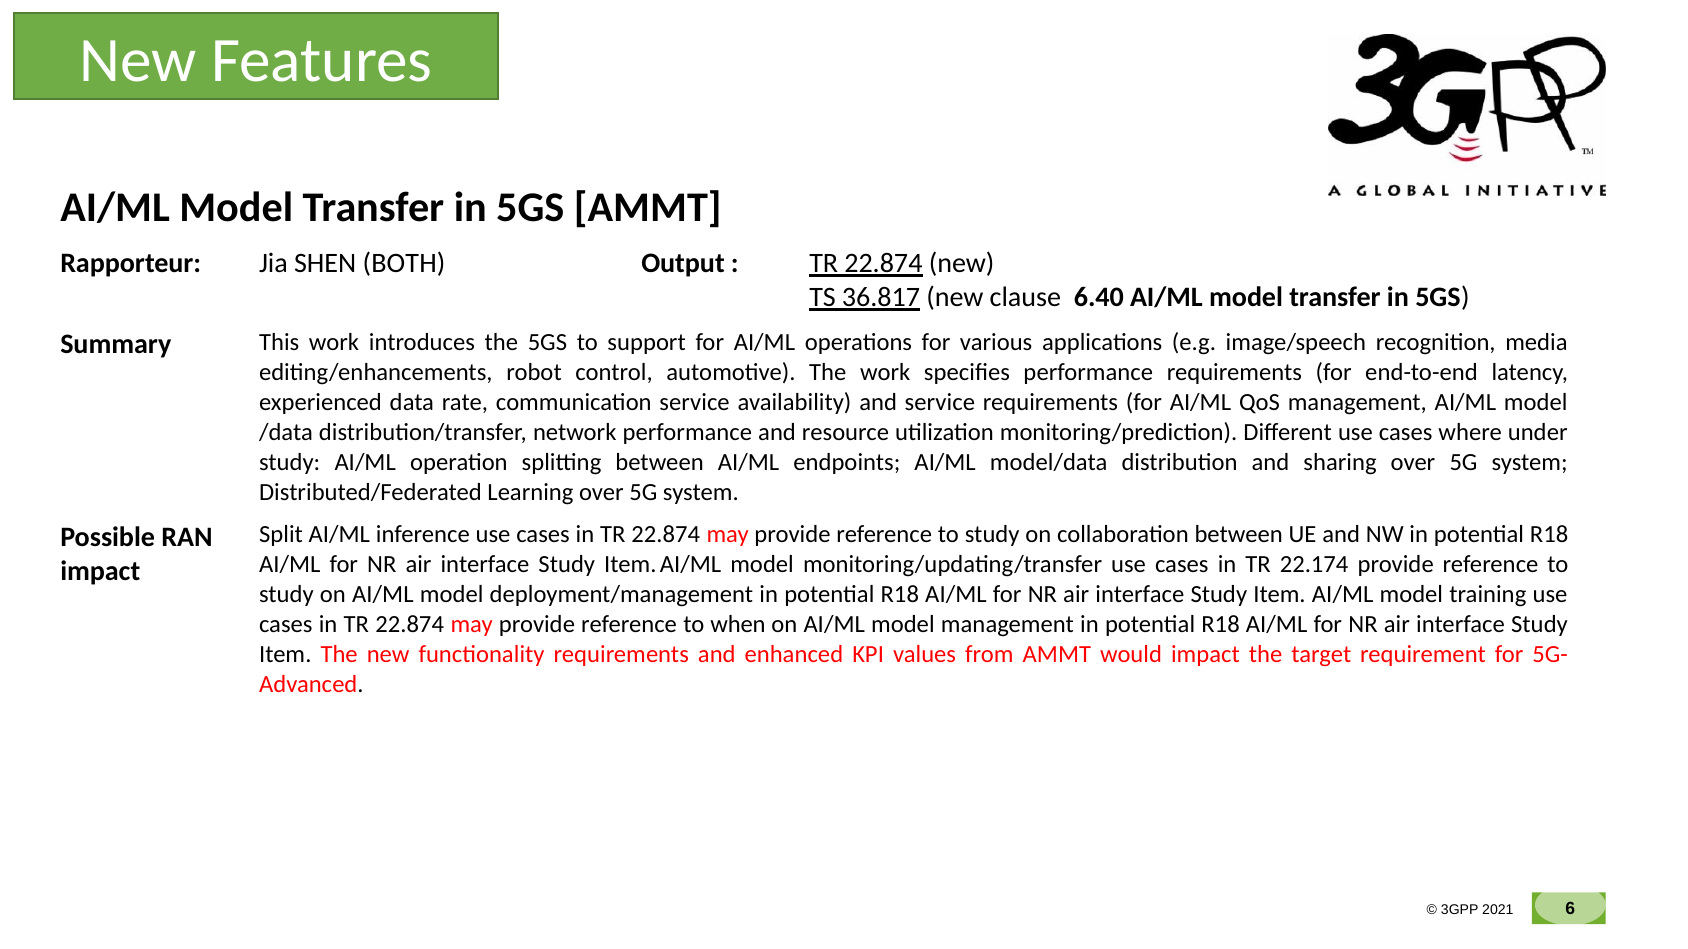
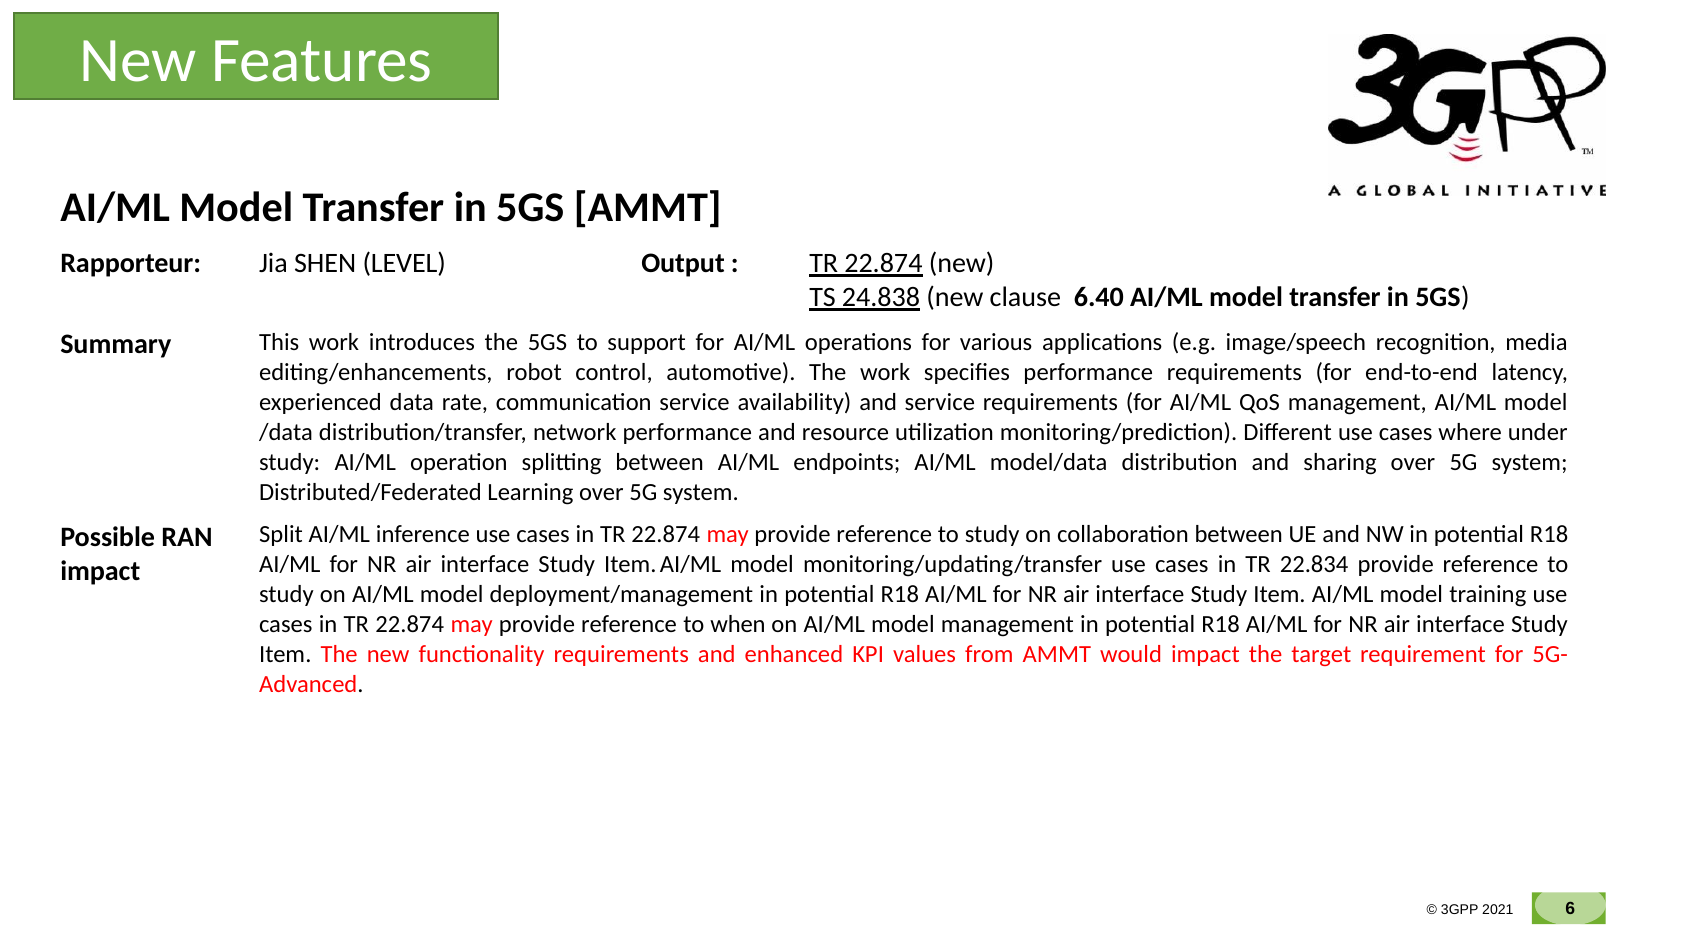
BOTH: BOTH -> LEVEL (404, 263)
36.817: 36.817 -> 24.838 (881, 298)
22.174: 22.174 -> 22.834 (1314, 565)
